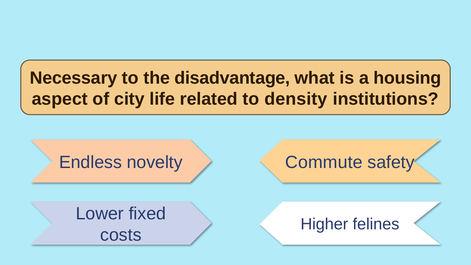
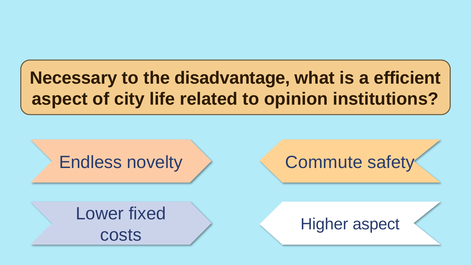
housing: housing -> efficient (407, 78)
density: density -> opinion (296, 99)
Higher felines: felines -> aspect (376, 224)
